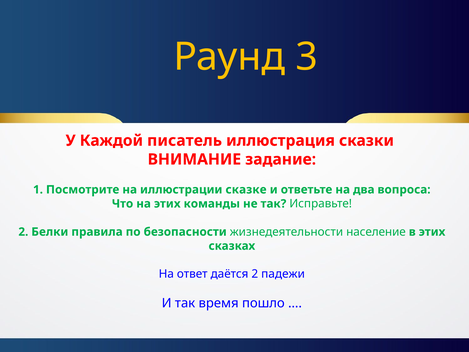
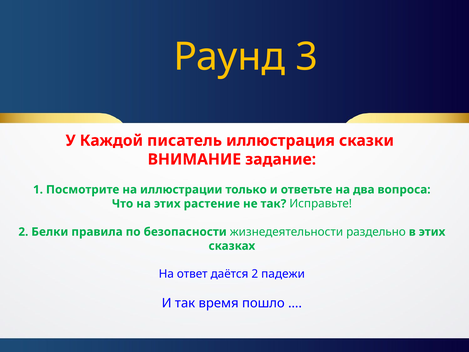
сказке: сказке -> только (246, 189)
команды: команды -> растение (212, 204)
население: население -> раздельно (376, 232)
